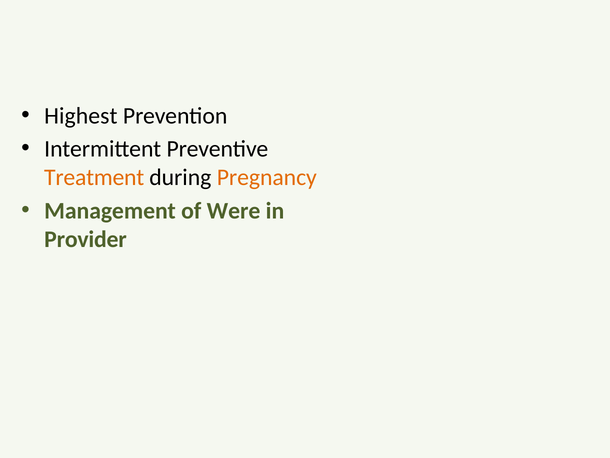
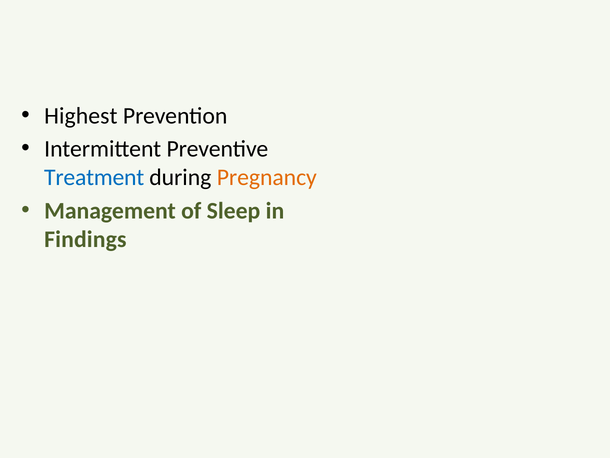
Treatment colour: orange -> blue (94, 177)
Were: Were -> Sleep (234, 210)
Provider: Provider -> Findings (85, 239)
